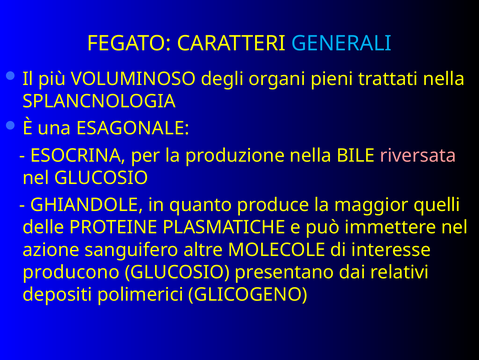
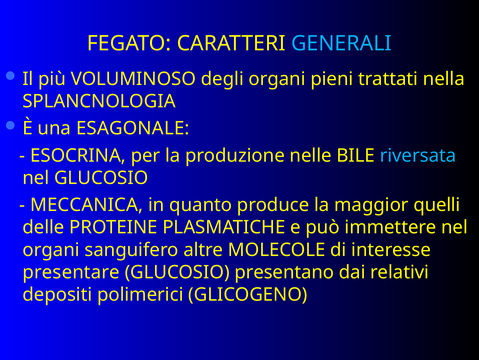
produzione nella: nella -> nelle (311, 155)
riversata colour: pink -> light blue (418, 155)
GHIANDOLE: GHIANDOLE -> MECCANICA (87, 205)
azione: azione -> organi (51, 249)
producono: producono -> presentare (71, 272)
